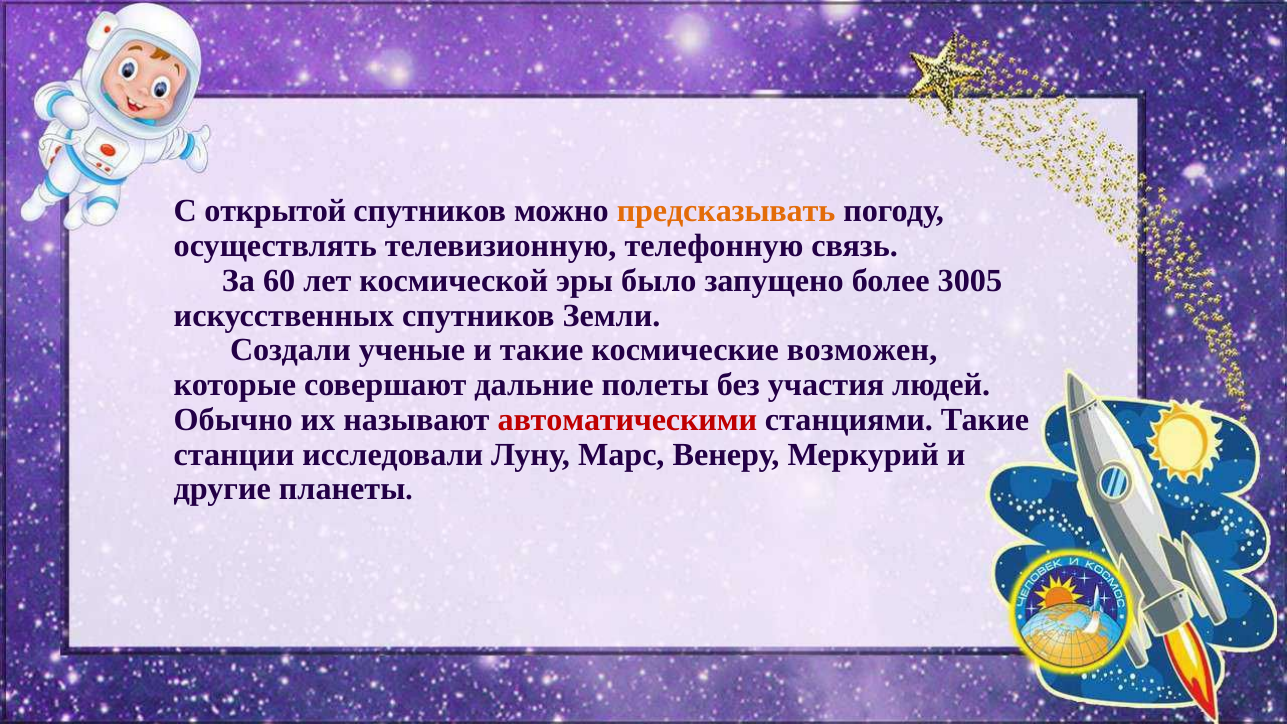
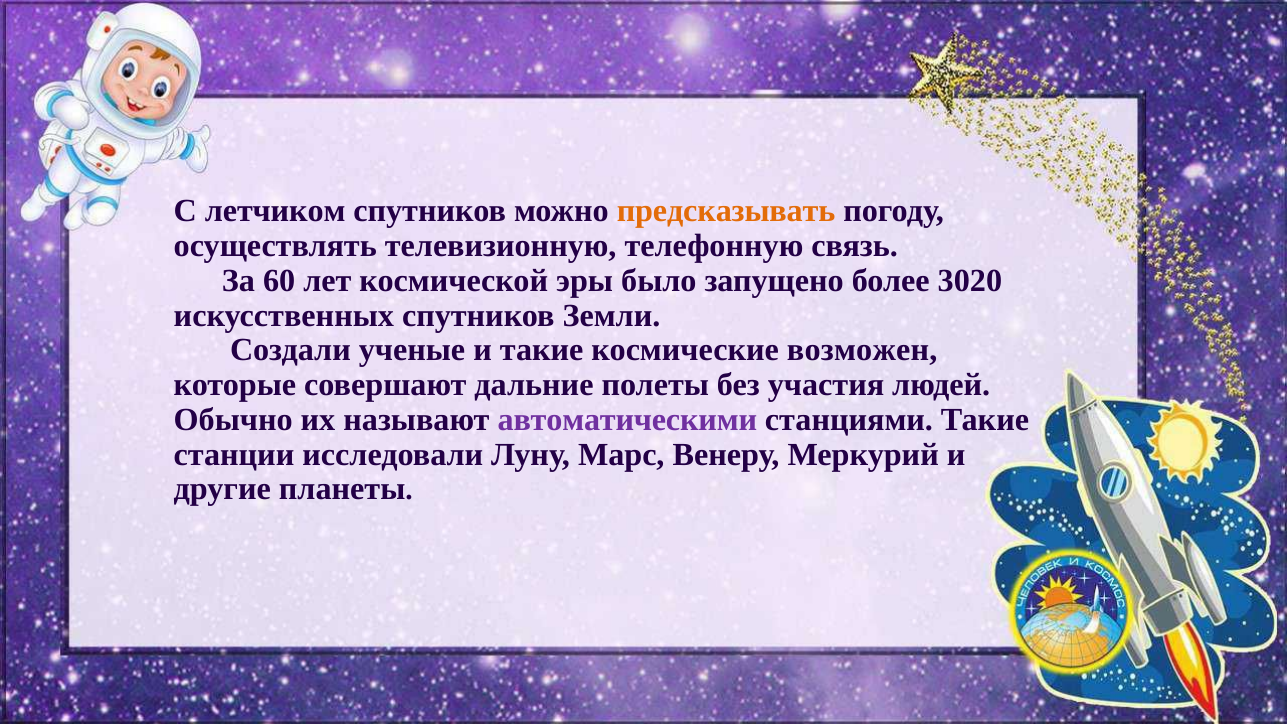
открытой: открытой -> летчиком (275, 211)
3005: 3005 -> 3020 (970, 281)
автоматическими colour: red -> purple (627, 420)
